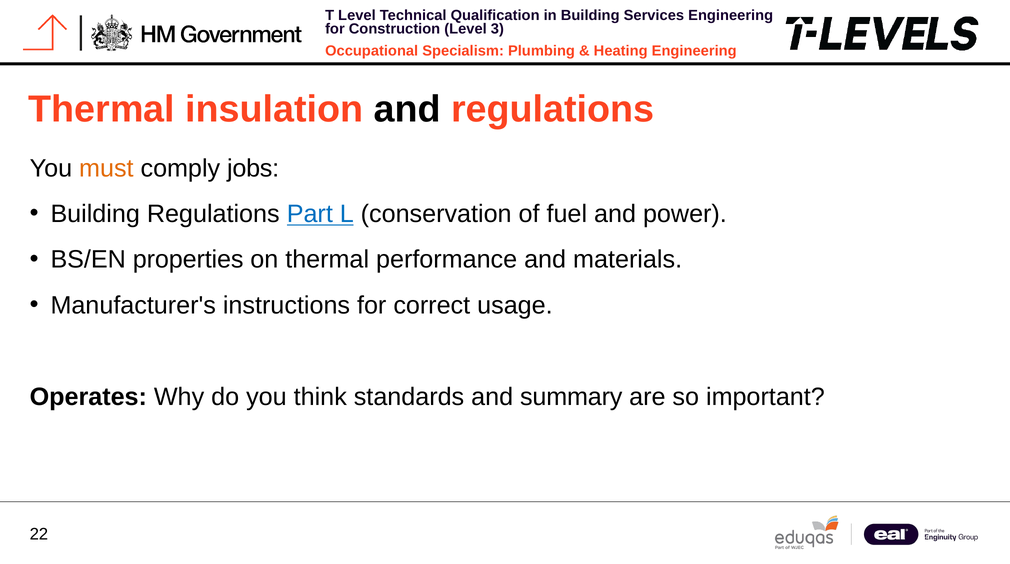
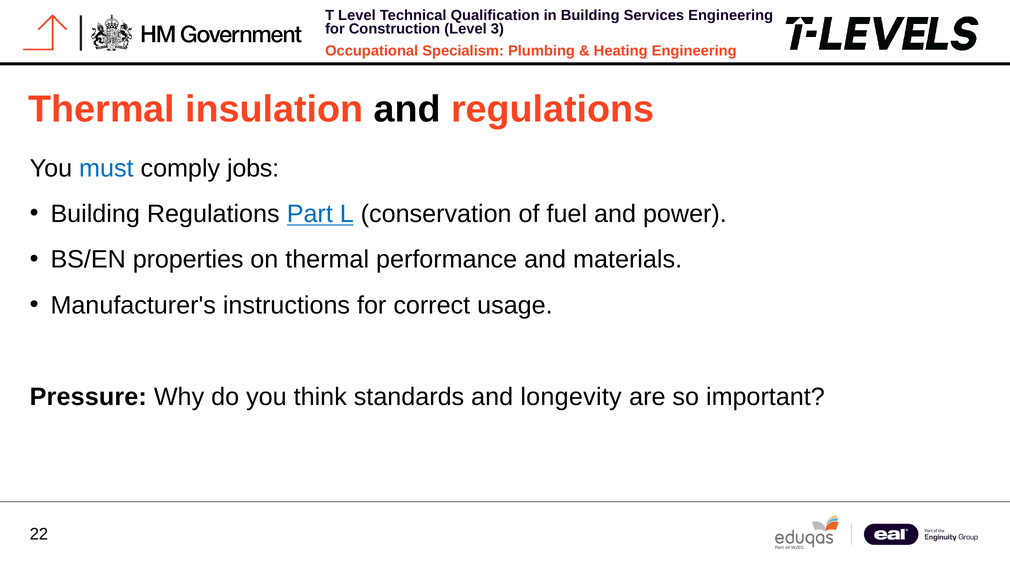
must colour: orange -> blue (106, 168)
Operates: Operates -> Pressure (88, 397)
summary: summary -> longevity (571, 397)
